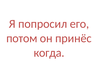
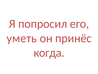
потом: потом -> уметь (22, 38)
